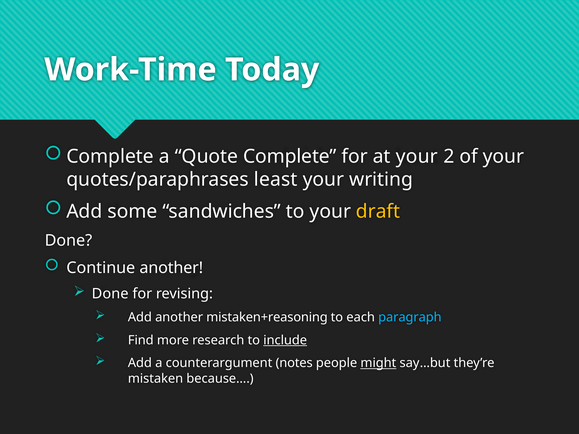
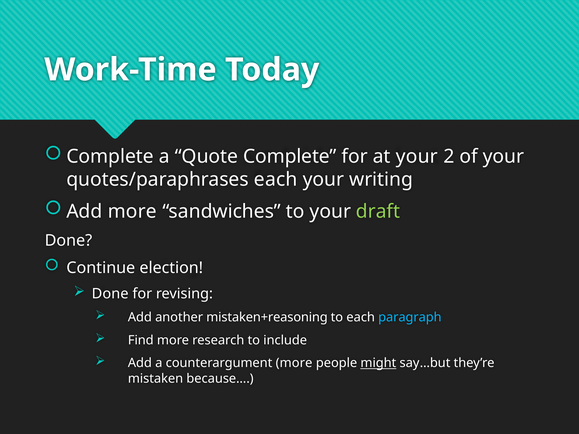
quotes/paraphrases least: least -> each (276, 180)
Add some: some -> more (132, 212)
draft colour: yellow -> light green (378, 212)
Continue another: another -> election (171, 268)
include underline: present -> none (285, 340)
counterargument notes: notes -> more (294, 363)
